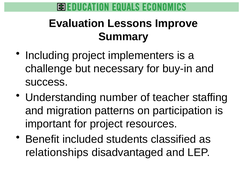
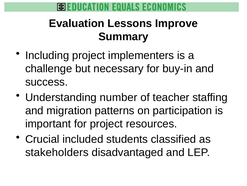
Benefit: Benefit -> Crucial (42, 139)
relationships: relationships -> stakeholders (57, 152)
